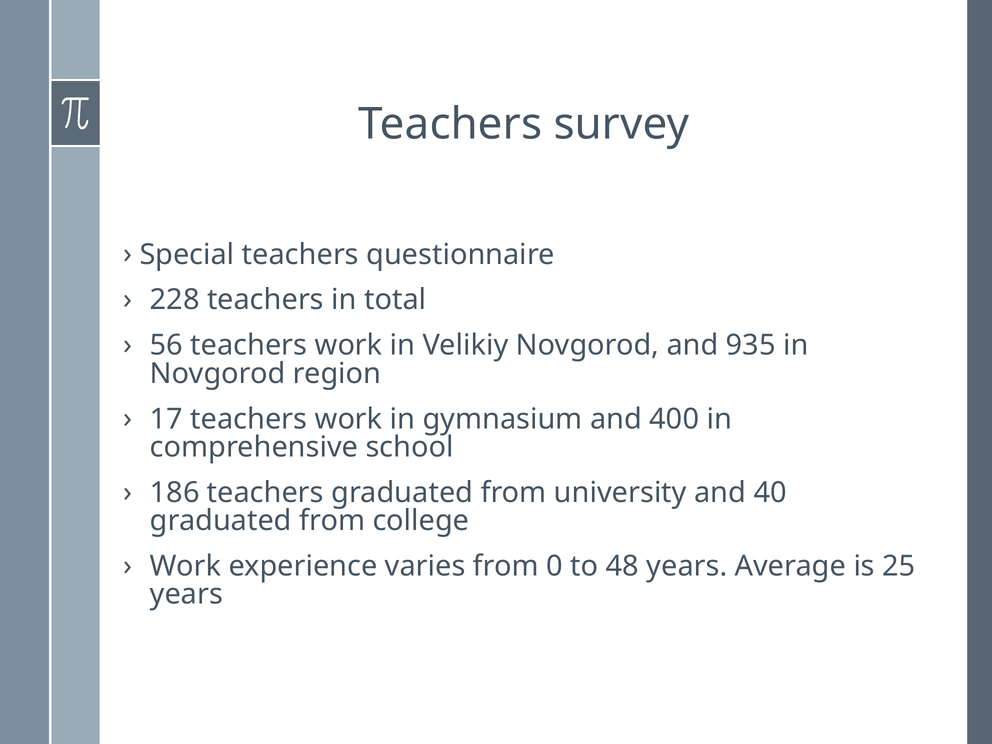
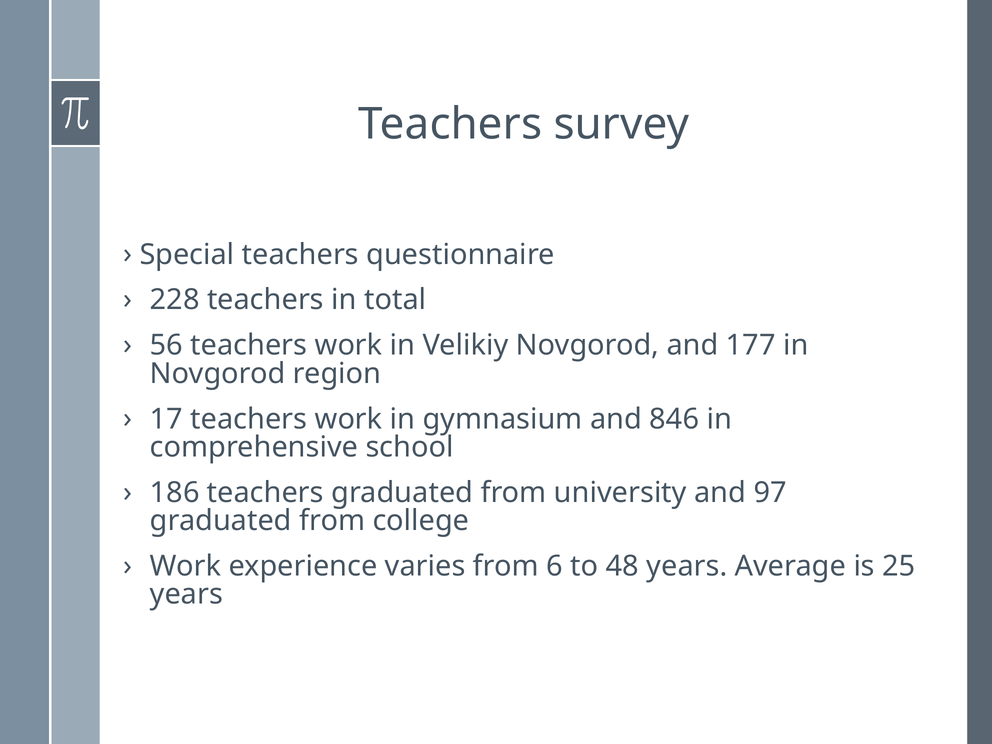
935: 935 -> 177 (751, 345)
400: 400 -> 846 (674, 419)
40: 40 -> 97 (770, 493)
0: 0 -> 6 (555, 566)
